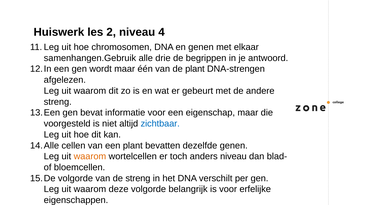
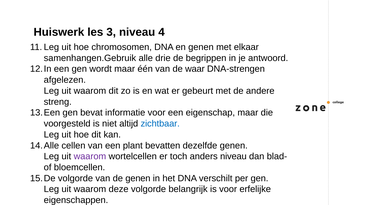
2: 2 -> 3 (111, 32)
de plant: plant -> waar (195, 69)
waarom colour: orange -> purple (90, 157)
de streng: streng -> genen (138, 179)
